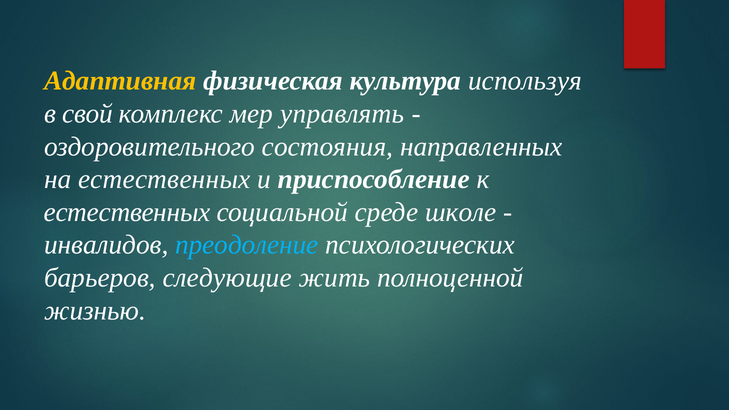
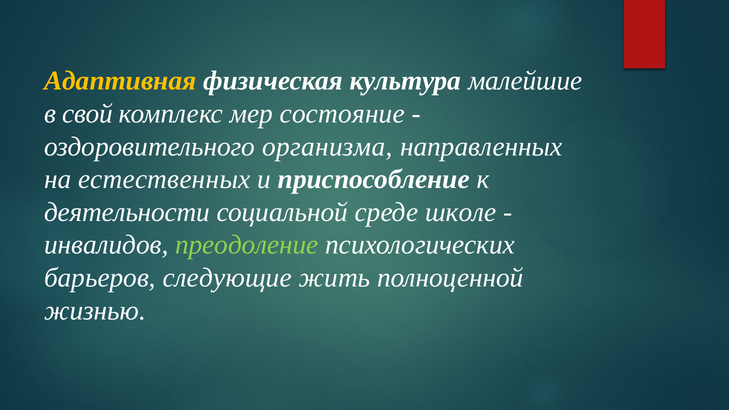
используя: используя -> малейшие (525, 81)
управлять: управлять -> состояние (342, 114)
состояния: состояния -> организма (327, 147)
естественных: естественных -> деятельности (127, 212)
преодоление colour: light blue -> light green (247, 245)
